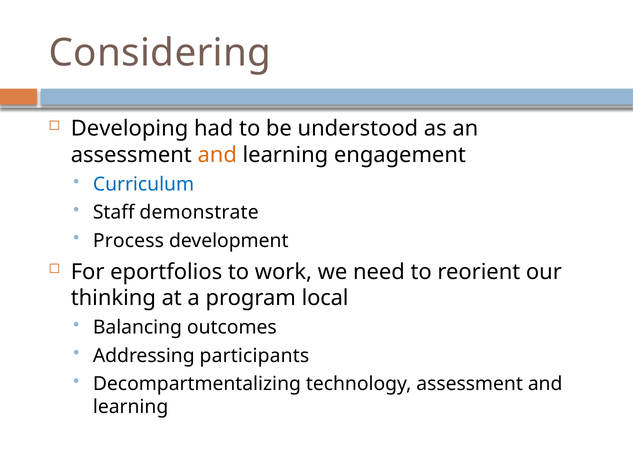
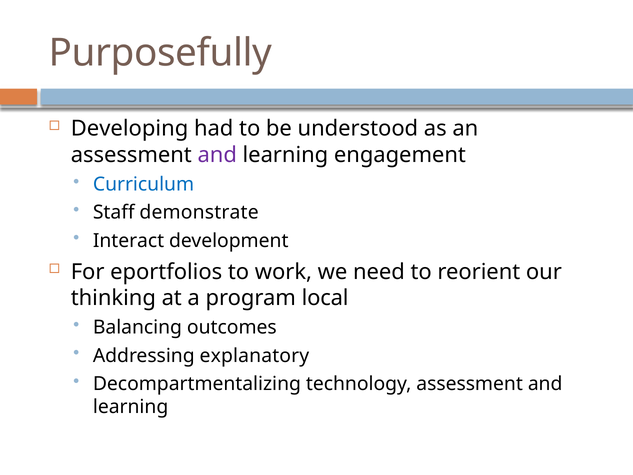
Considering: Considering -> Purposefully (160, 53)
and colour: orange -> purple (217, 155)
Process: Process -> Interact (129, 240)
participants: participants -> explanatory (254, 355)
